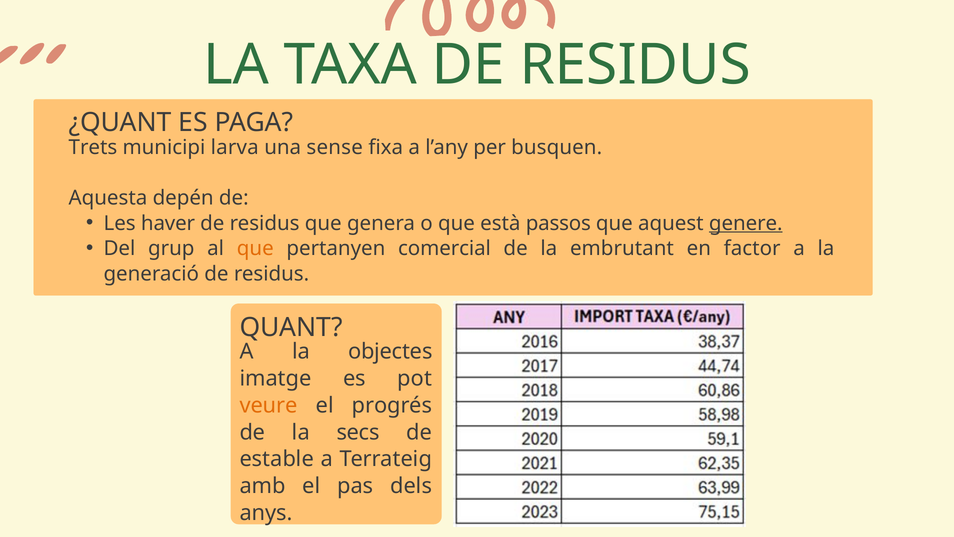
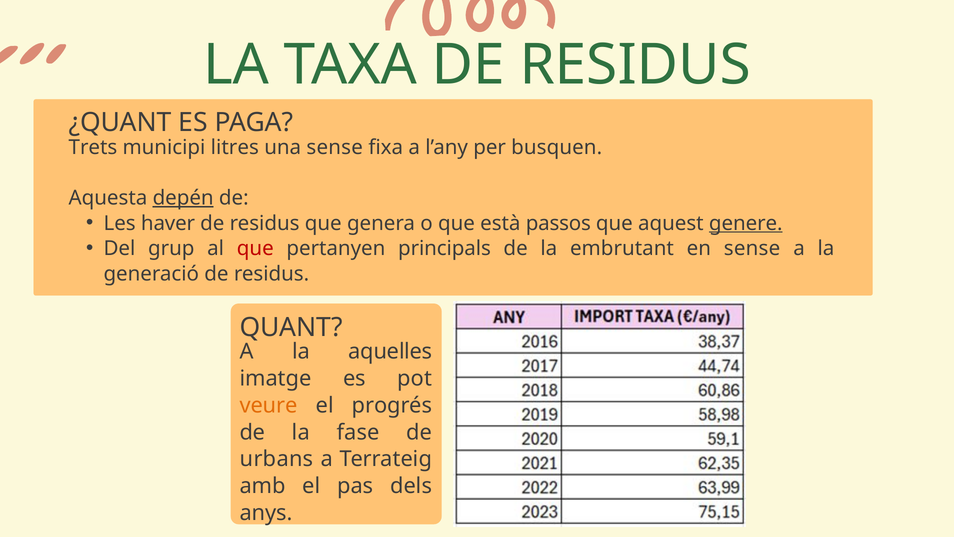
larva: larva -> litres (235, 147)
depén underline: none -> present (183, 198)
que colour: orange -> red (255, 248)
comercial: comercial -> principals (444, 248)
en factor: factor -> sense (752, 248)
objectes: objectes -> aquelles (390, 351)
secs: secs -> fase (358, 432)
estable: estable -> urbans (277, 459)
